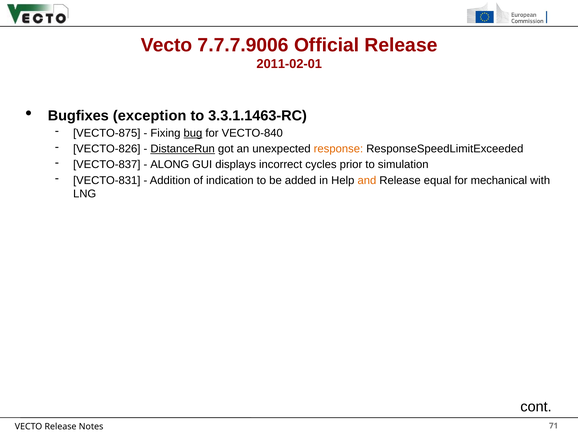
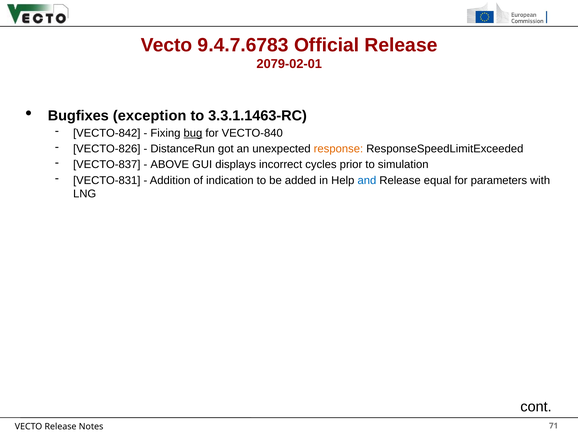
7.7.7.9006: 7.7.7.9006 -> 9.4.7.6783 (243, 45)
2011-02-01: 2011-02-01 -> 2079-02-01 (289, 64)
VECTO-875: VECTO-875 -> VECTO-842 (107, 133)
DistanceRun underline: present -> none (183, 149)
ALONG: ALONG -> ABOVE (170, 164)
and colour: orange -> blue (367, 180)
mechanical: mechanical -> parameters (499, 180)
